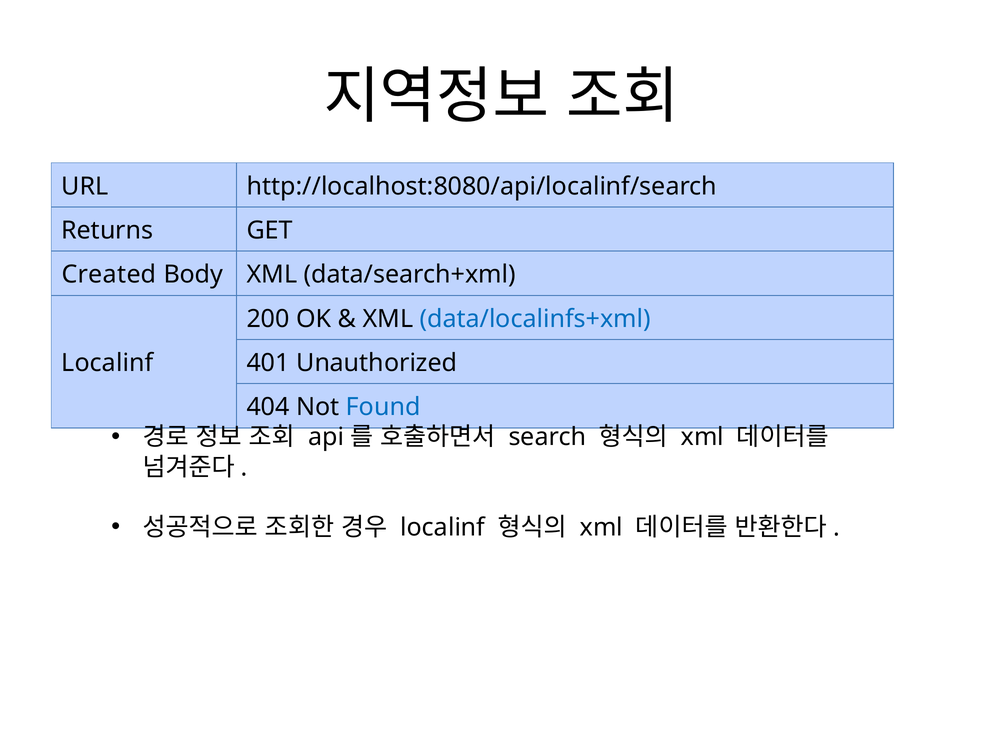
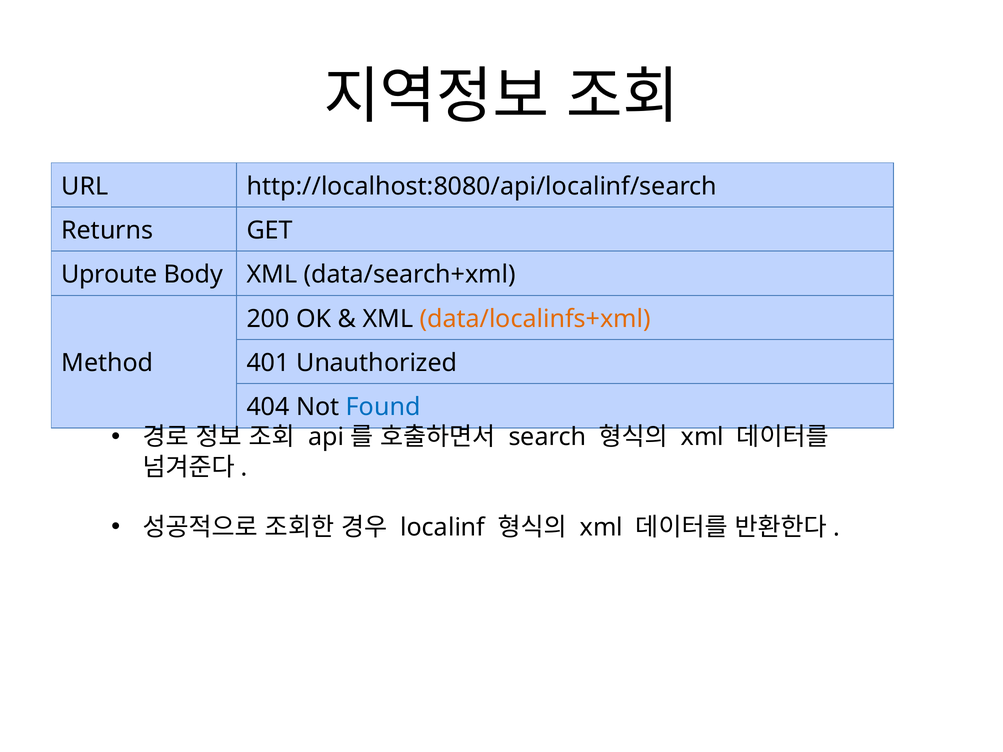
Created: Created -> Uproute (109, 275)
data/localinfs+xml colour: blue -> orange (535, 319)
Localinf: Localinf -> Method (107, 363)
